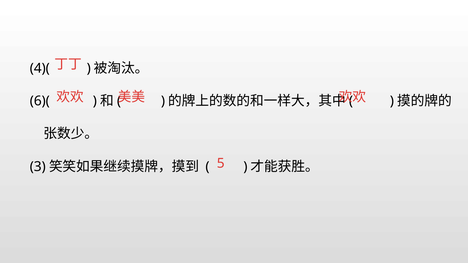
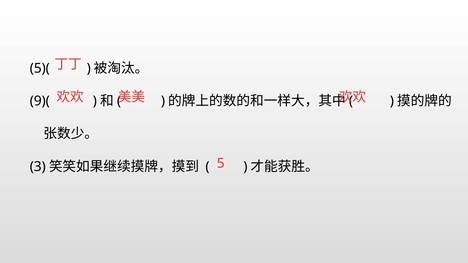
4)(: 4)( -> 5)( (40, 68)
6)(: 6)( -> 9)( (40, 101)
